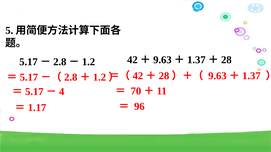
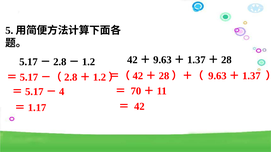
96: 96 -> 42 (139, 107)
